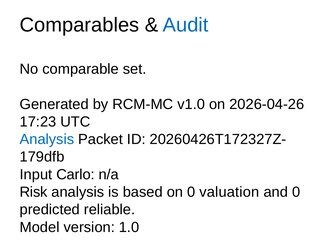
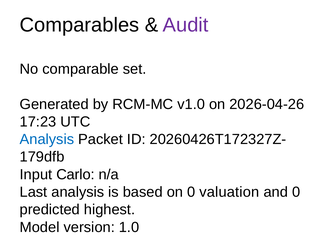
Audit colour: blue -> purple (186, 25)
Risk: Risk -> Last (33, 192)
reliable: reliable -> highest (109, 209)
